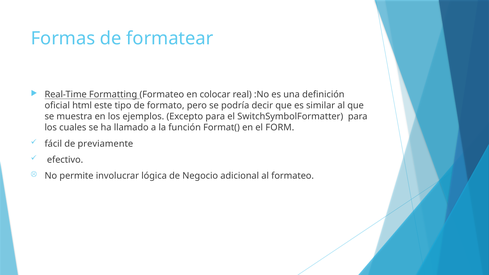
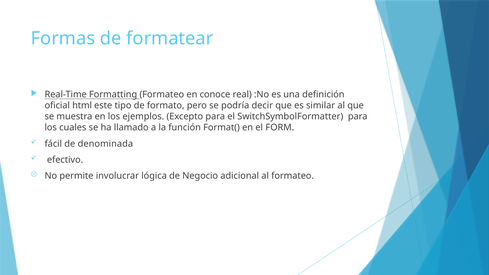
colocar: colocar -> conoce (215, 95)
previamente: previamente -> denominada (105, 144)
